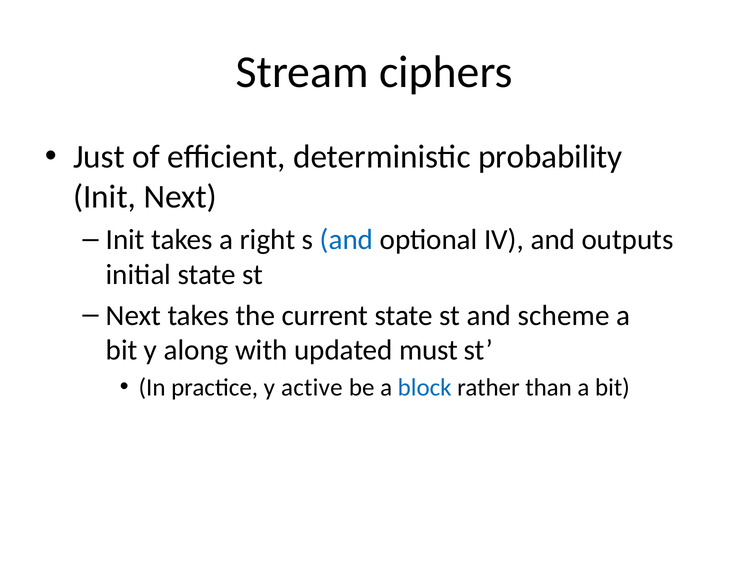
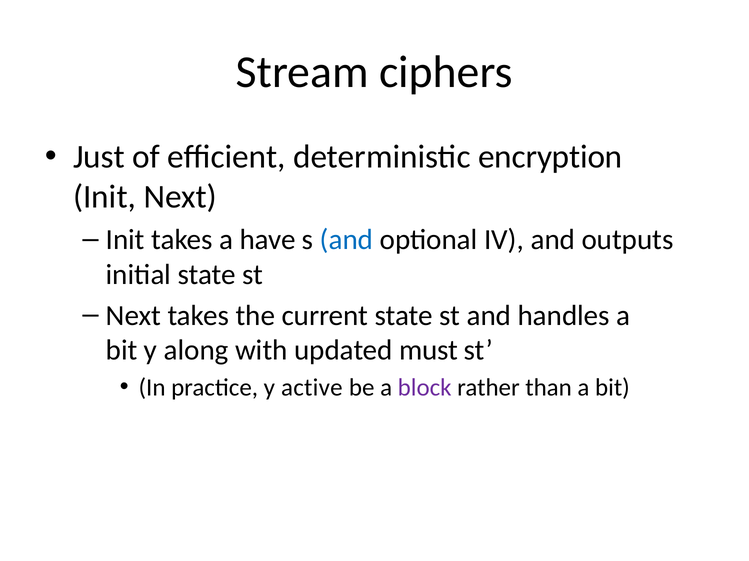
probability: probability -> encryption (550, 157)
right: right -> have (268, 240)
scheme: scheme -> handles (564, 316)
block colour: blue -> purple (425, 388)
